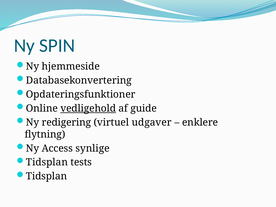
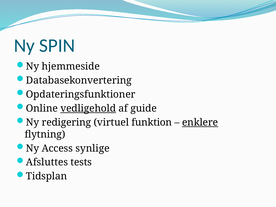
udgaver: udgaver -> funktion (152, 122)
enklere underline: none -> present (200, 122)
Tidsplan: Tidsplan -> Afsluttes (47, 162)
